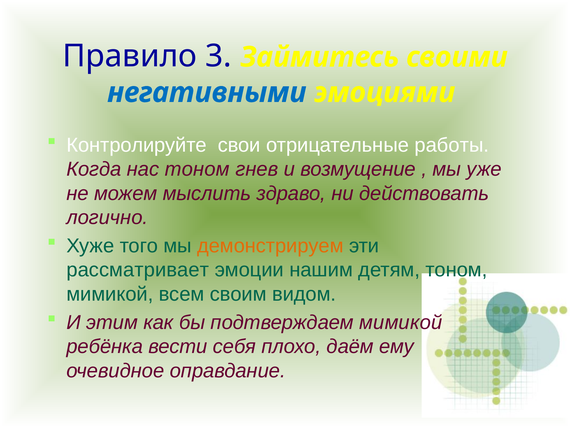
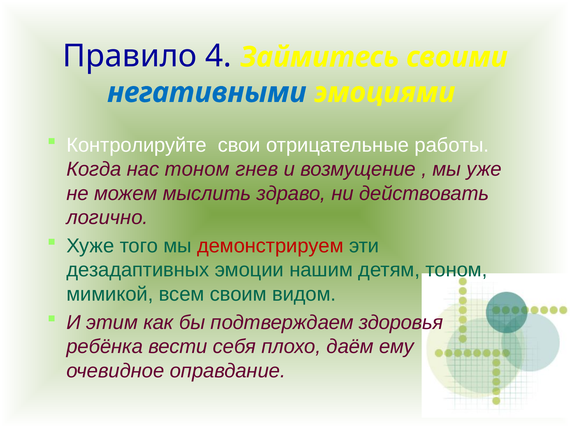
3: 3 -> 4 (218, 56)
демонстрируем colour: orange -> red (270, 245)
рассматривает: рассматривает -> дезадаптивных (138, 270)
подтверждаем мимикой: мимикой -> здоровья (401, 322)
